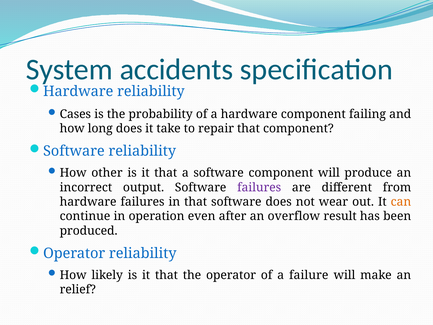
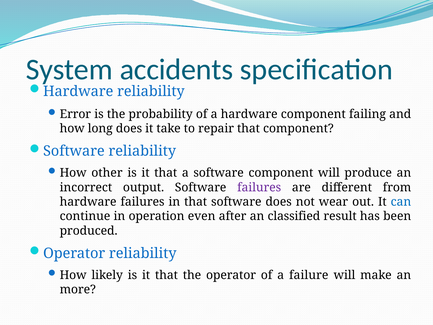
Cases: Cases -> Error (75, 114)
can colour: orange -> blue (401, 202)
overflow: overflow -> classified (294, 216)
relief: relief -> more (78, 289)
